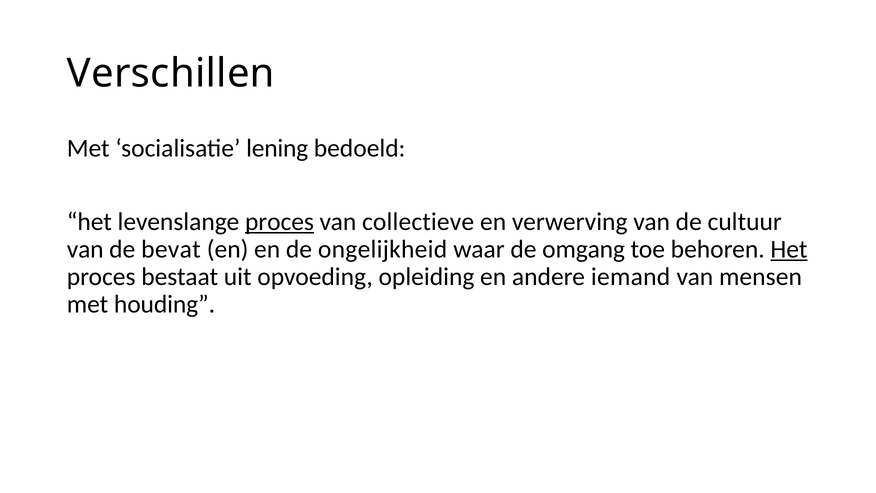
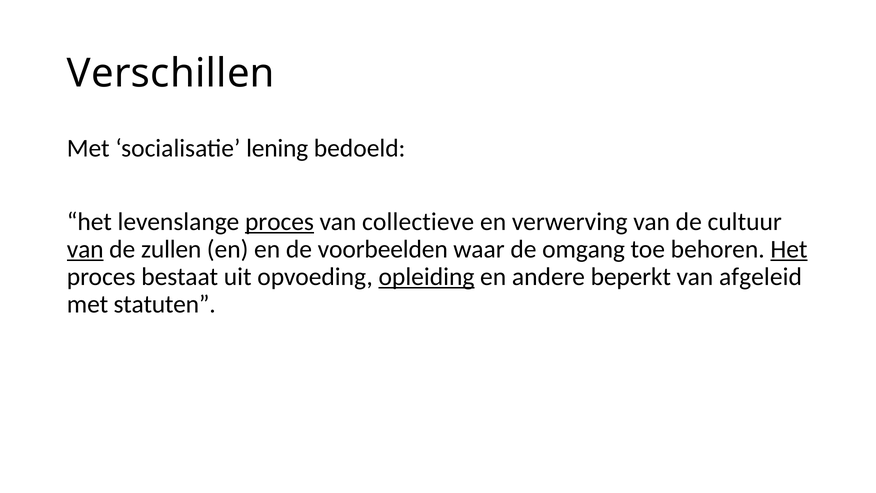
van underline: none -> present (85, 249)
bevat: bevat -> zullen (171, 249)
ongelijkheid: ongelijkheid -> voorbeelden (383, 249)
opleiding underline: none -> present (426, 277)
iemand: iemand -> beperkt (631, 277)
mensen: mensen -> afgeleid (761, 277)
houding: houding -> statuten (165, 304)
